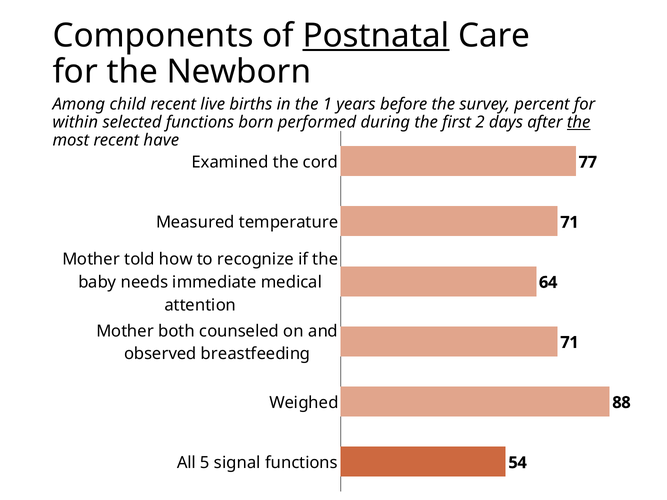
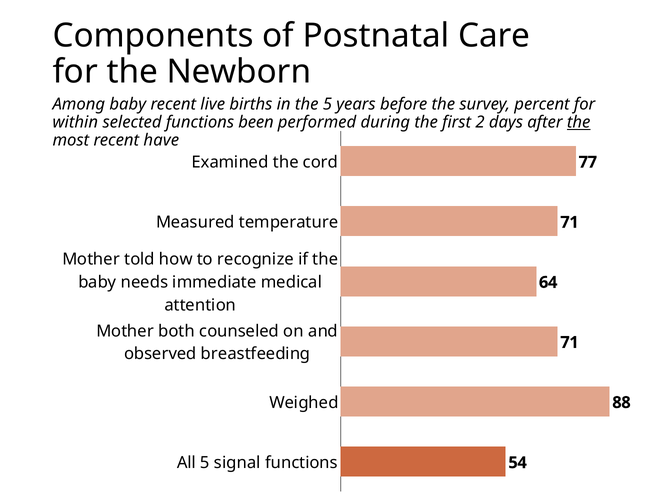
Postnatal underline: present -> none (376, 36)
Among child: child -> baby (128, 104)
the 1: 1 -> 5 (327, 104)
born: born -> been (256, 122)
